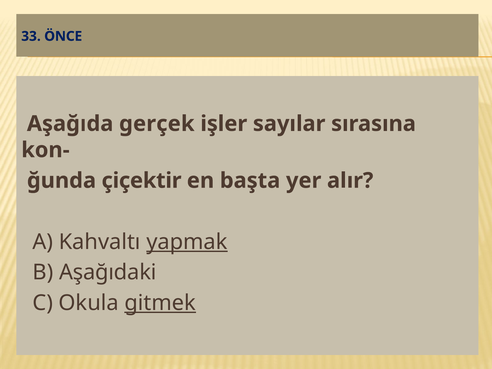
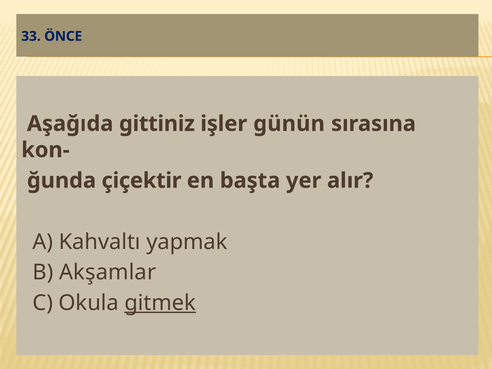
gerçek: gerçek -> gittiniz (157, 124)
sayılar: sayılar -> günün (289, 124)
yapmak underline: present -> none (187, 242)
Aşağıdaki: Aşağıdaki -> Akşamlar (108, 272)
